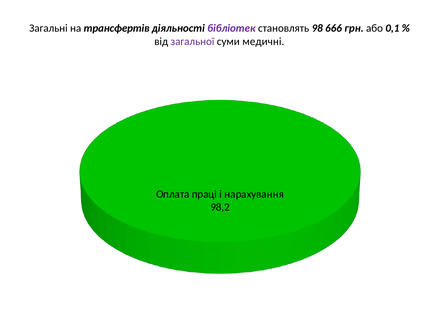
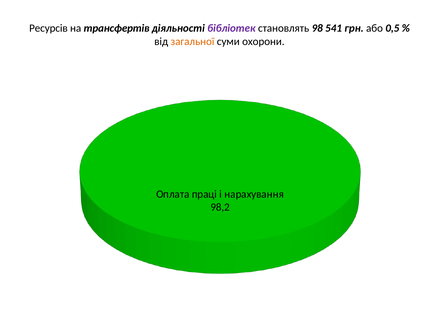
Загальні: Загальні -> Ресурсів (48, 28)
666: 666 -> 541 (334, 28)
0,1: 0,1 -> 0,5 (392, 28)
загальної colour: purple -> orange (192, 41)
медичні: медичні -> охорони (263, 41)
